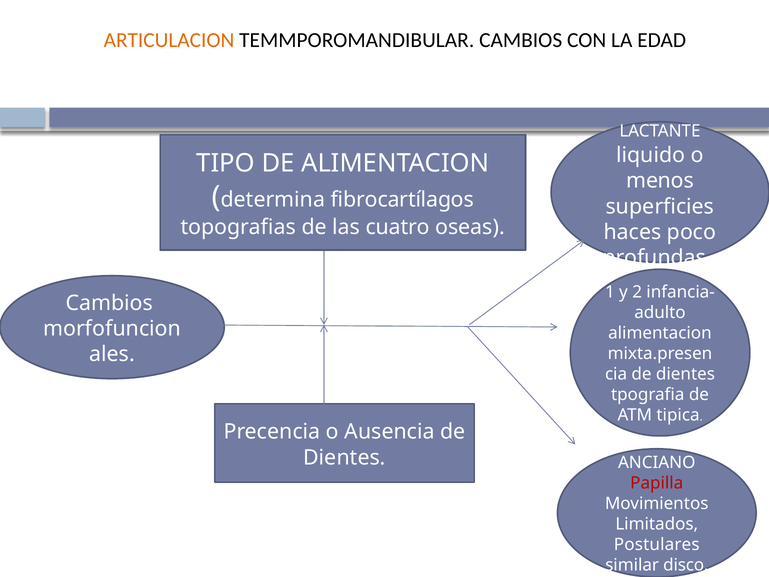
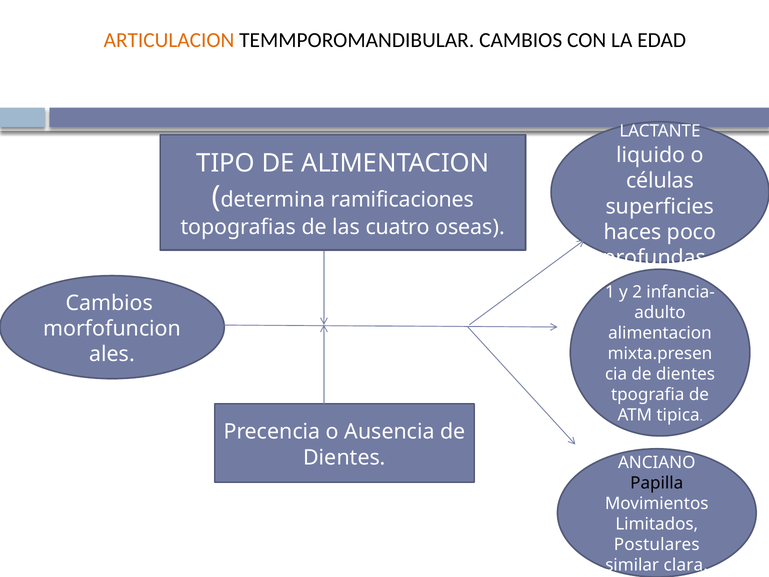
menos: menos -> células (660, 181)
fibrocartílagos: fibrocartílagos -> ramificaciones (402, 200)
Papilla colour: red -> black (657, 483)
disco: disco -> clara (686, 565)
